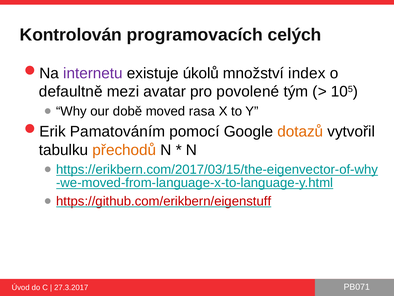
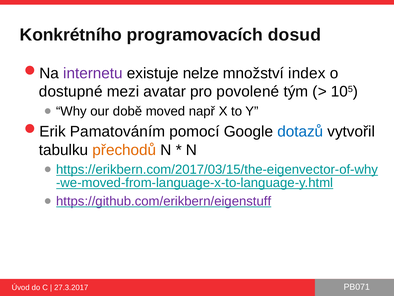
Kontrolován: Kontrolován -> Konkrétního (71, 35)
celých: celých -> dosud (294, 35)
úkolů: úkolů -> nelze (201, 73)
defaultně: defaultně -> dostupné (71, 92)
rasa: rasa -> např (202, 111)
dotazů colour: orange -> blue (300, 131)
https://github.com/erikbern/eigenstuff colour: red -> purple (164, 201)
